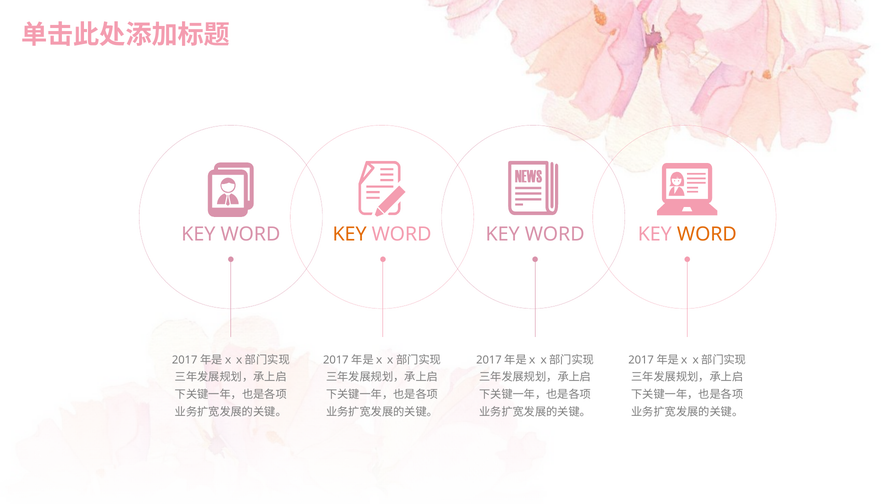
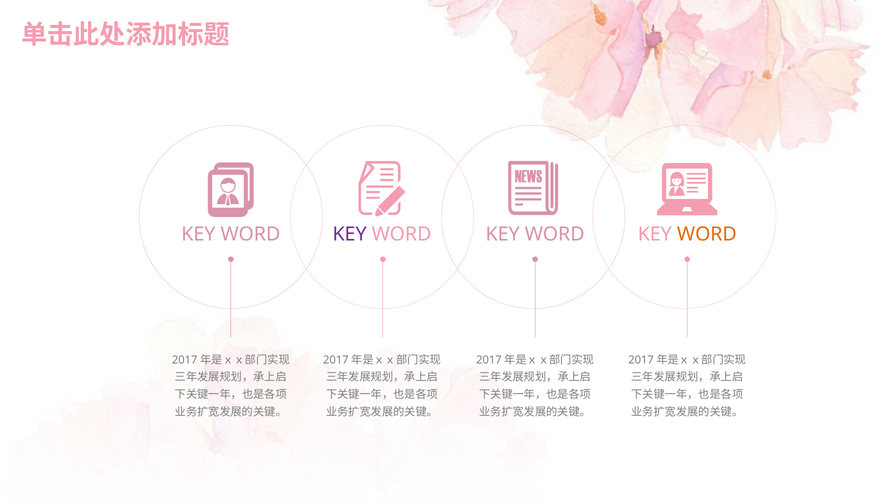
KEY colour: orange -> purple (350, 235)
